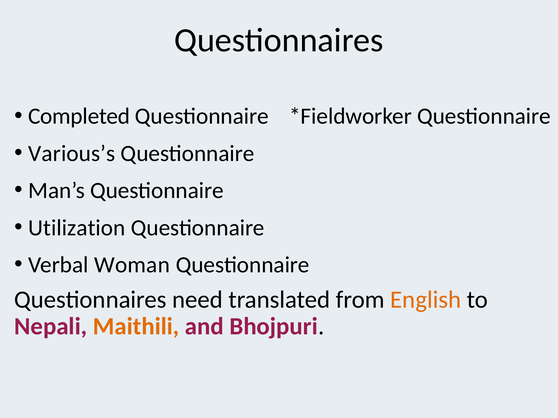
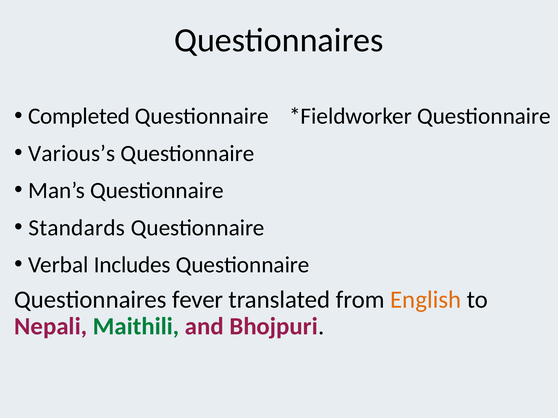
Utilization: Utilization -> Standards (77, 228)
Woman: Woman -> Includes (132, 265)
need: need -> fever (198, 300)
Maithili colour: orange -> green (136, 327)
